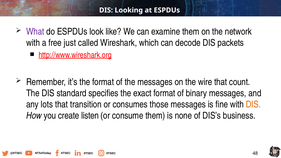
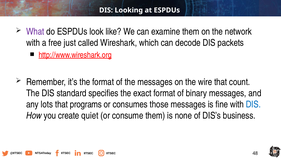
transition: transition -> programs (86, 104)
DIS colour: orange -> blue (253, 104)
listen: listen -> quiet (90, 116)
